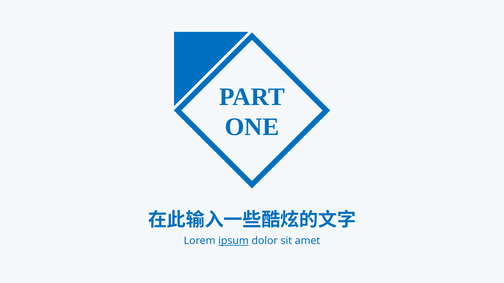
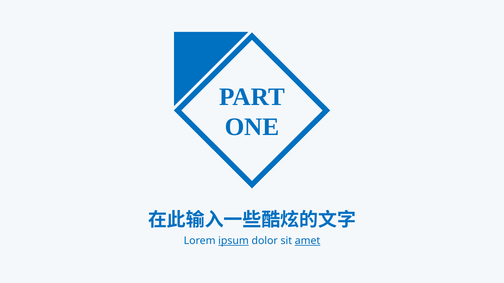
amet underline: none -> present (308, 241)
